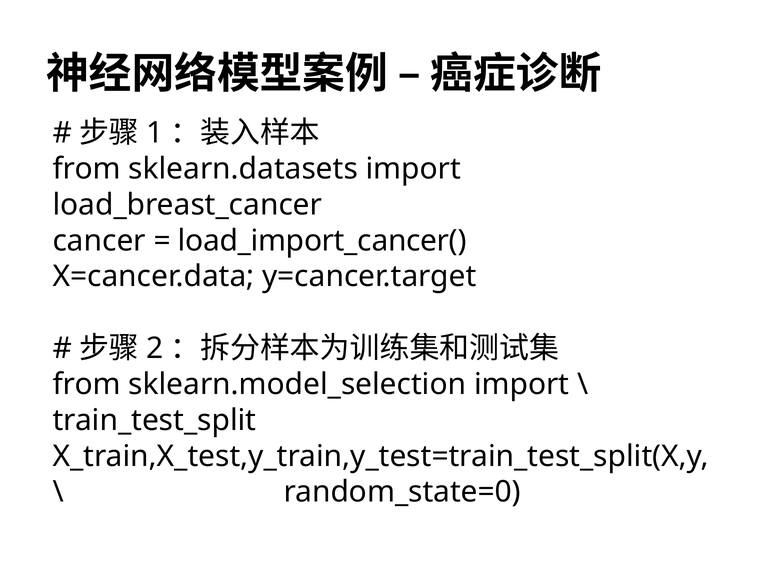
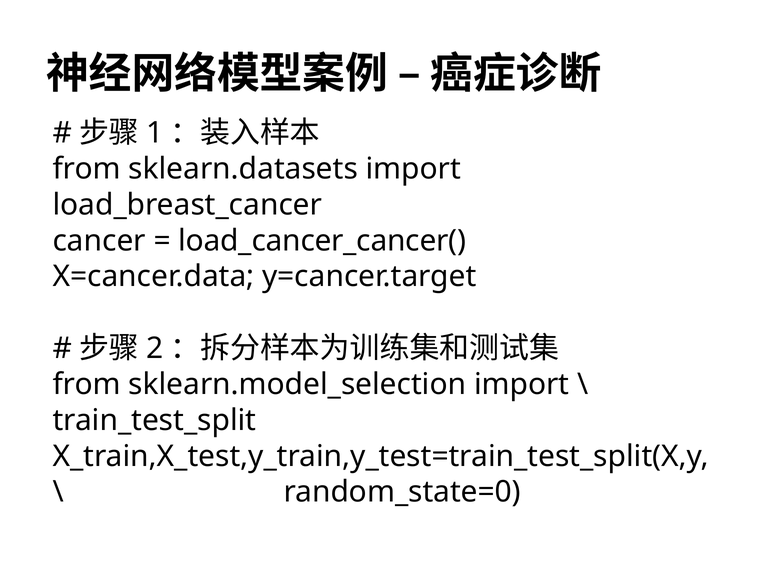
load_import_cancer(: load_import_cancer( -> load_cancer_cancer( (322, 241)
